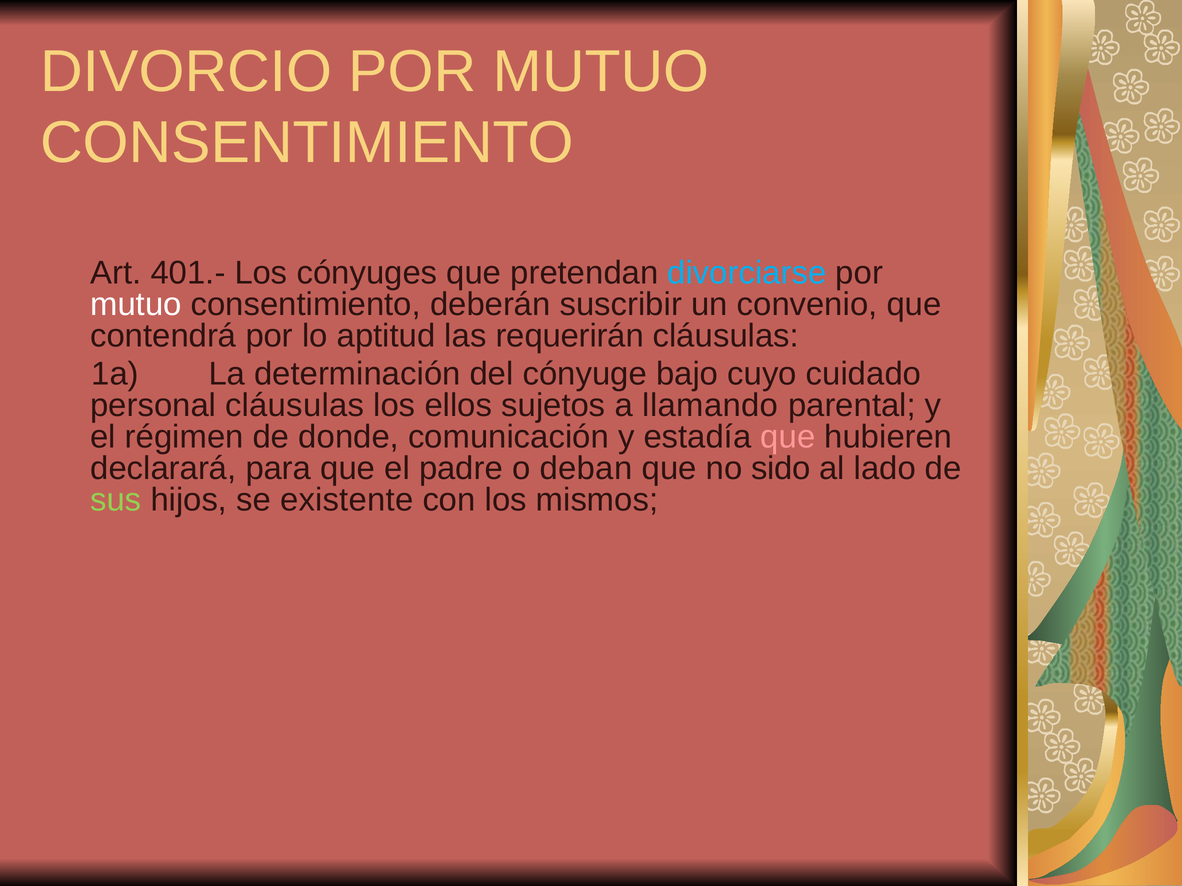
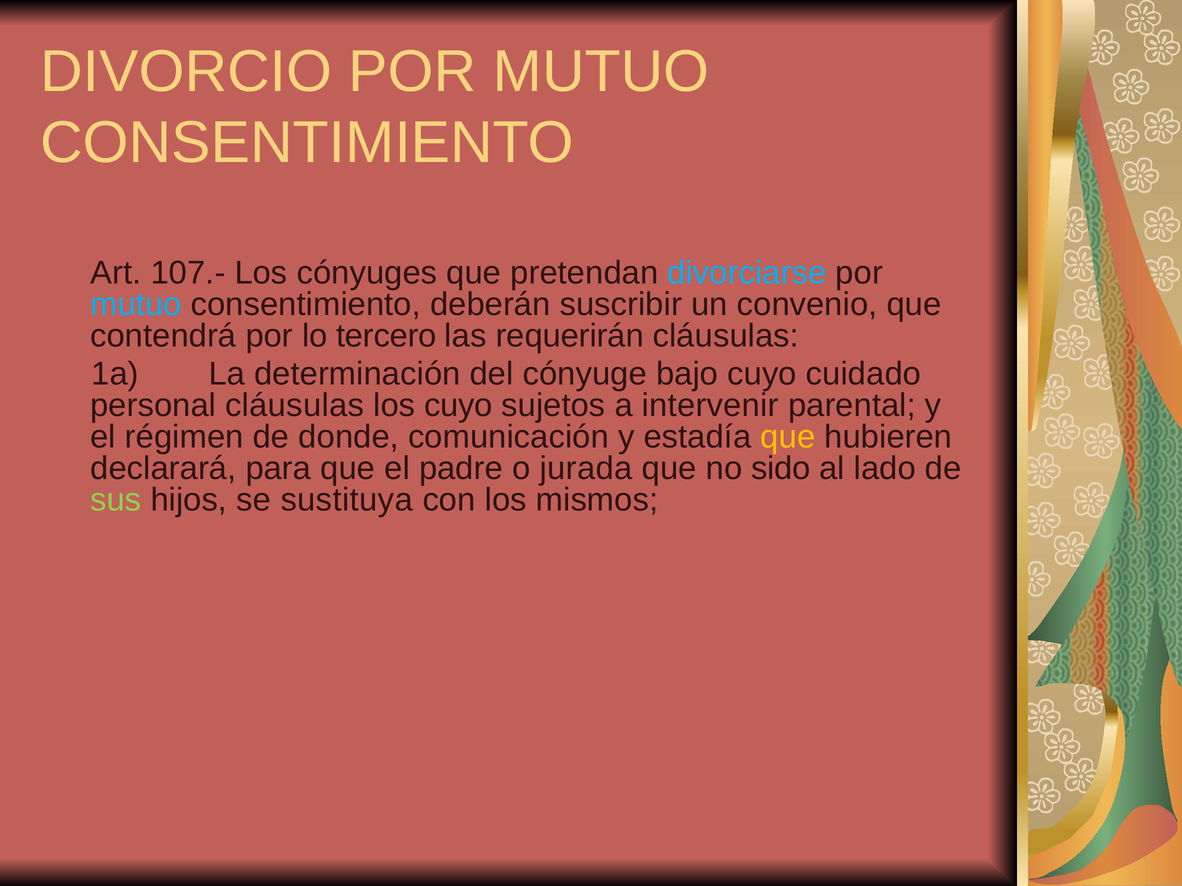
401.-: 401.- -> 107.- (188, 273)
mutuo colour: white -> light blue (136, 305)
aptitud: aptitud -> tercero (386, 336)
los ellos: ellos -> cuyo (458, 406)
llamando: llamando -> intervenir (710, 406)
que colour: pink -> yellow (788, 437)
deban: deban -> jurada (586, 469)
existente: existente -> sustituya (347, 500)
